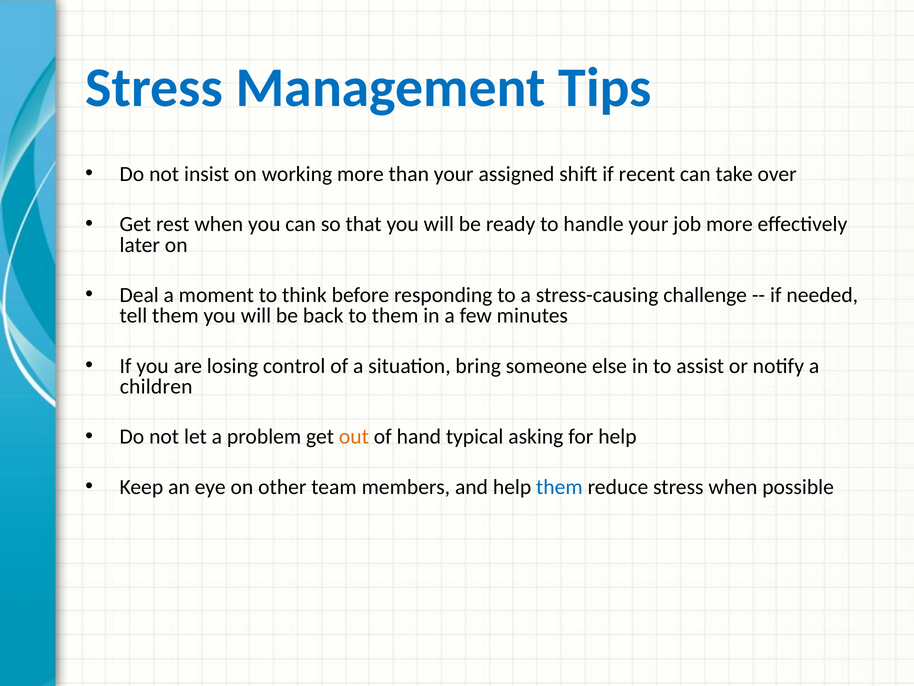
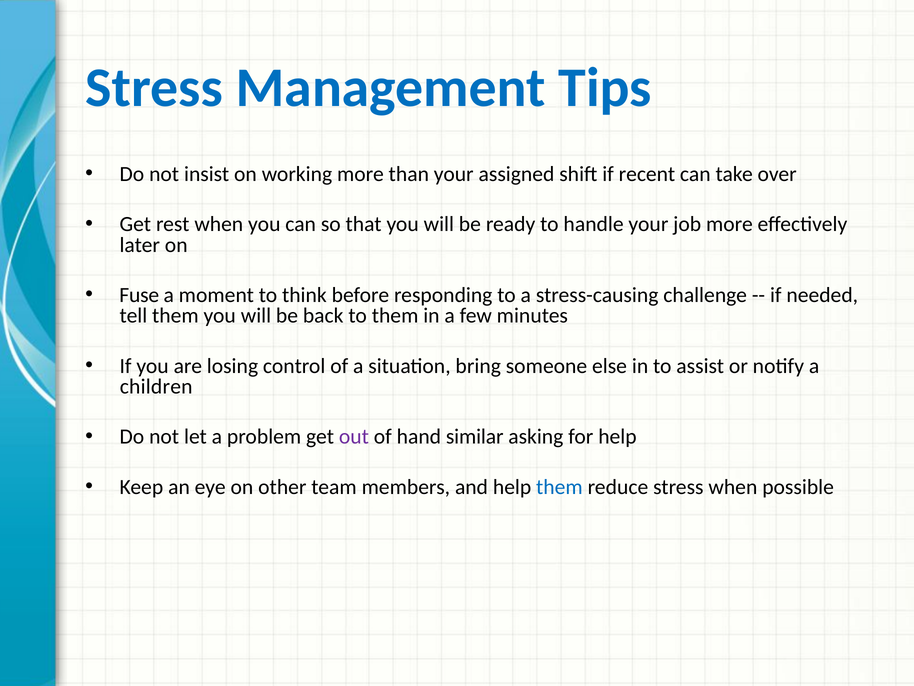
Deal: Deal -> Fuse (139, 295)
out colour: orange -> purple (354, 437)
typical: typical -> similar (475, 437)
